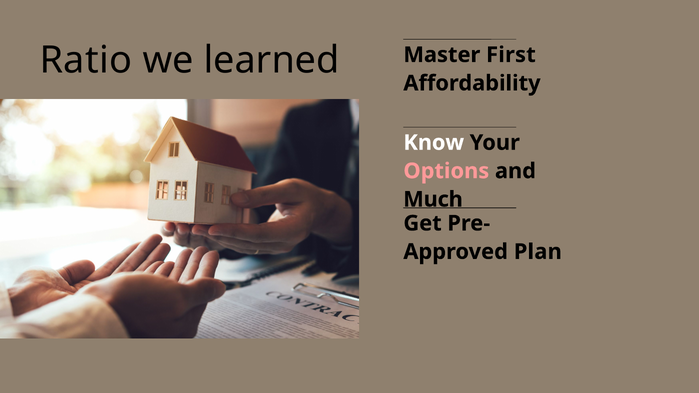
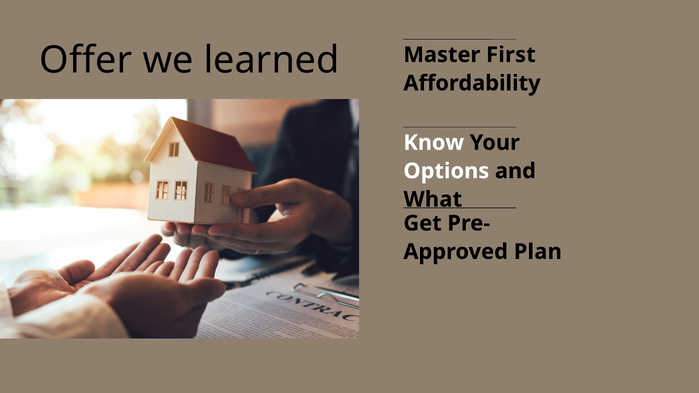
Ratio: Ratio -> Offer (86, 60)
Options colour: pink -> white (446, 171)
Much: Much -> What (433, 200)
